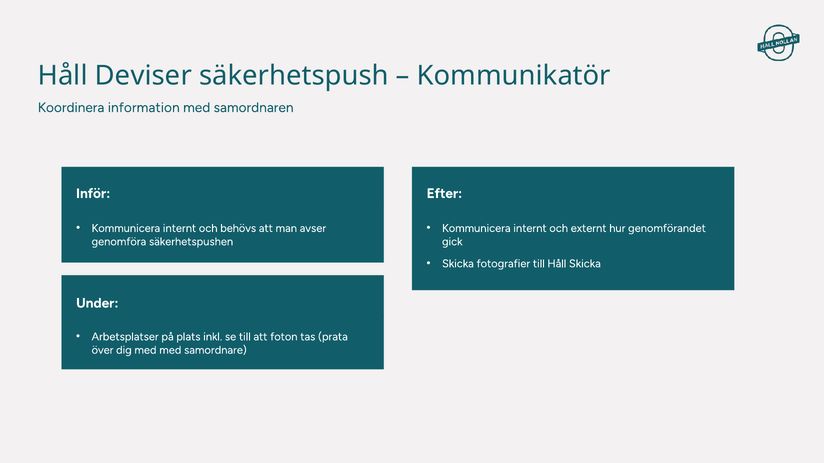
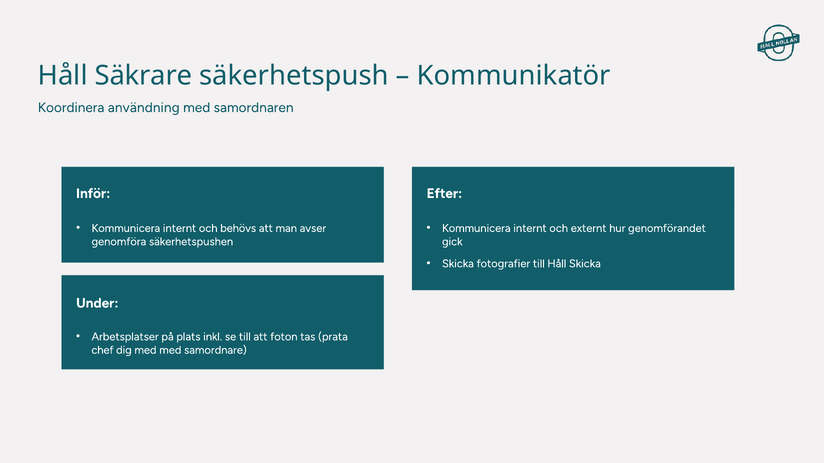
Deviser: Deviser -> Säkrare (144, 76)
information: information -> användning (144, 108)
över: över -> chef (102, 350)
